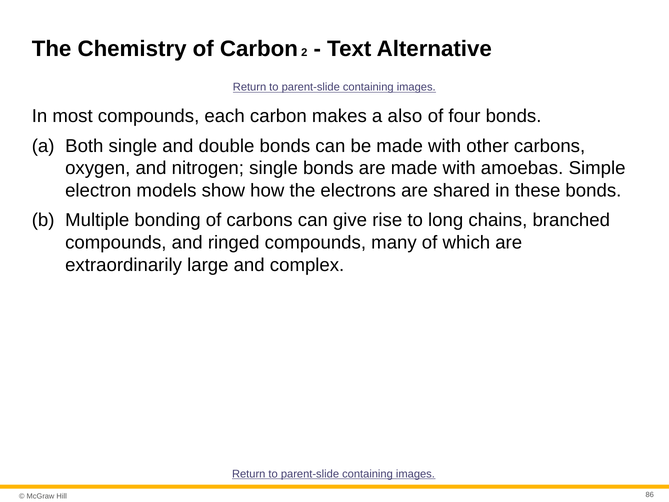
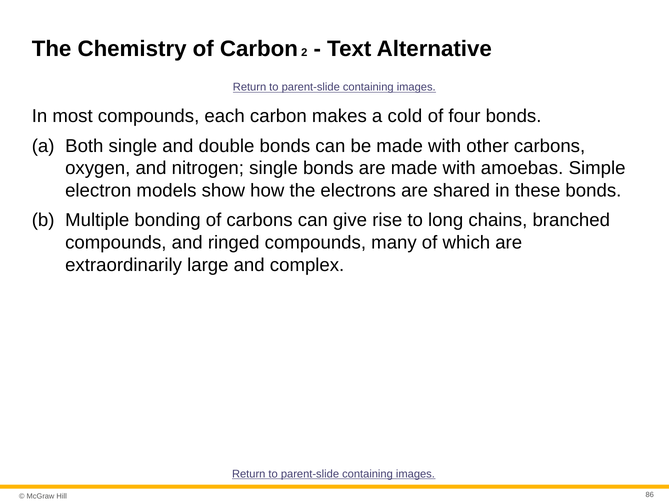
also: also -> cold (405, 116)
